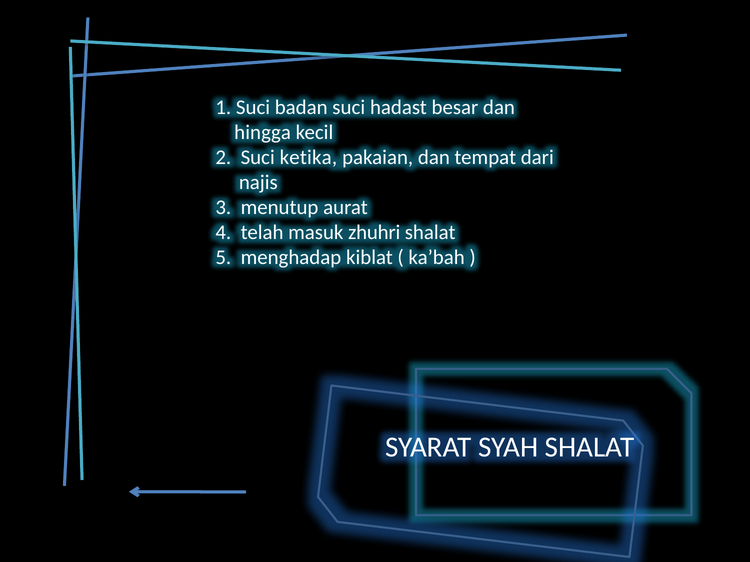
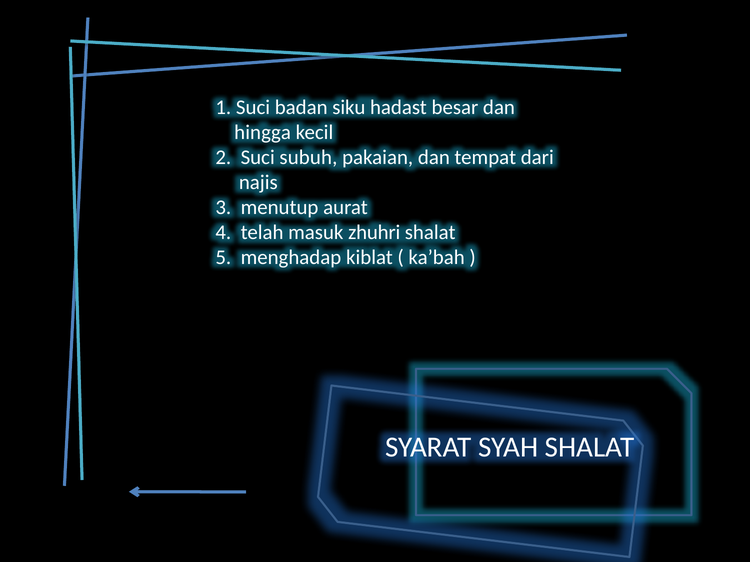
badan suci: suci -> siku (349, 108)
ketika: ketika -> subuh (308, 158)
